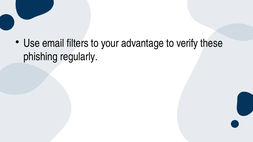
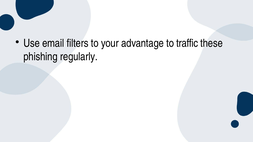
verify: verify -> traffic (187, 43)
